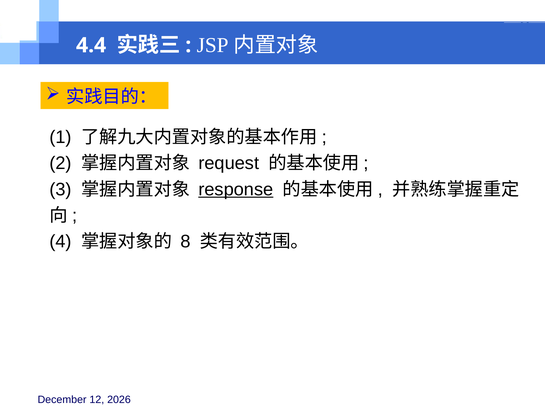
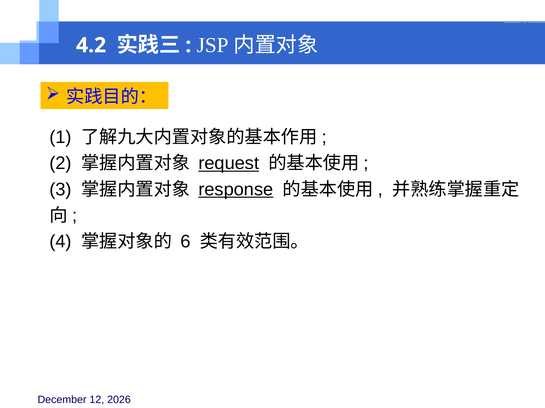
4.4: 4.4 -> 4.2 (91, 45)
request underline: none -> present (229, 164)
8: 8 -> 6 (185, 242)
